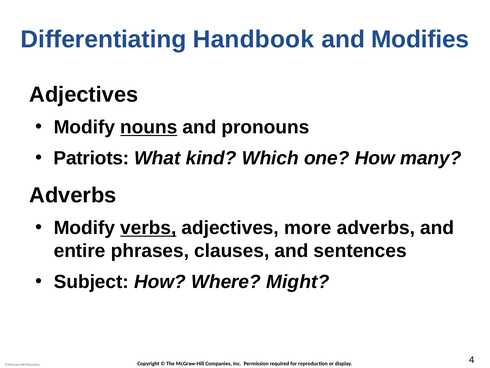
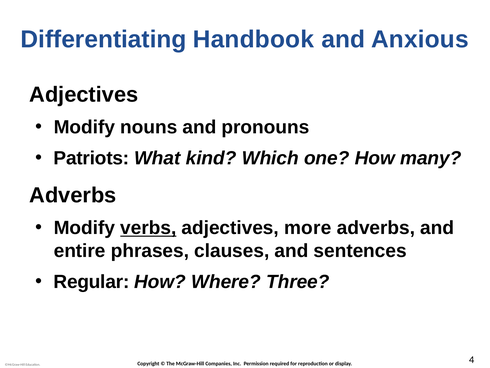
Modifies: Modifies -> Anxious (420, 39)
nouns underline: present -> none (149, 127)
Subject: Subject -> Regular (91, 282)
Might: Might -> Three (298, 282)
